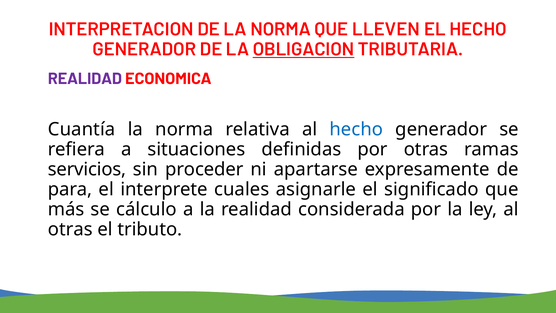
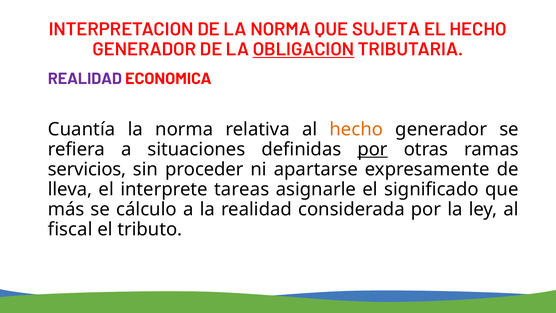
LLEVEN: LLEVEN -> SUJETA (386, 29)
hecho colour: blue -> orange (356, 129)
por underline: none -> present (373, 149)
para: para -> lleva (70, 189)
cuales: cuales -> tareas (242, 189)
otras: otras -> fiscal (70, 229)
